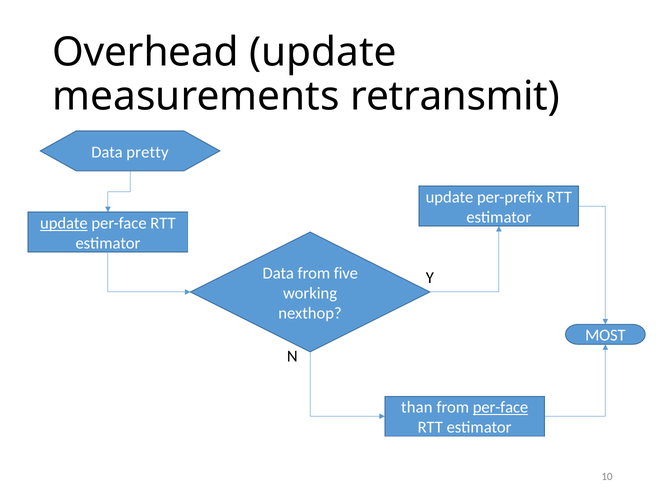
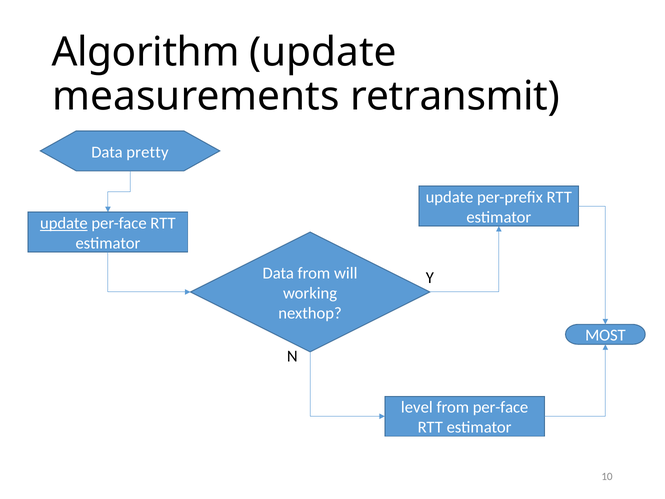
Overhead: Overhead -> Algorithm (146, 53)
five: five -> will (346, 273)
than: than -> level (417, 407)
per-face underline: present -> none (501, 407)
